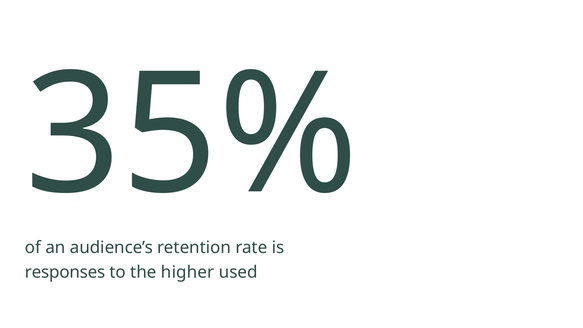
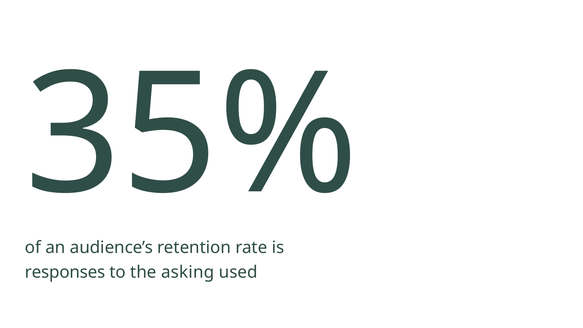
higher: higher -> asking (188, 272)
